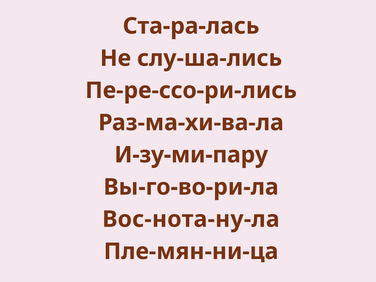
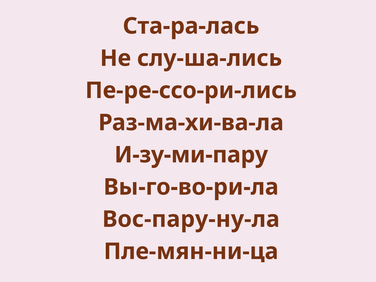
Вос-нота-ну-ла: Вос-нота-ну-ла -> Вос-пару-ну-ла (191, 219)
